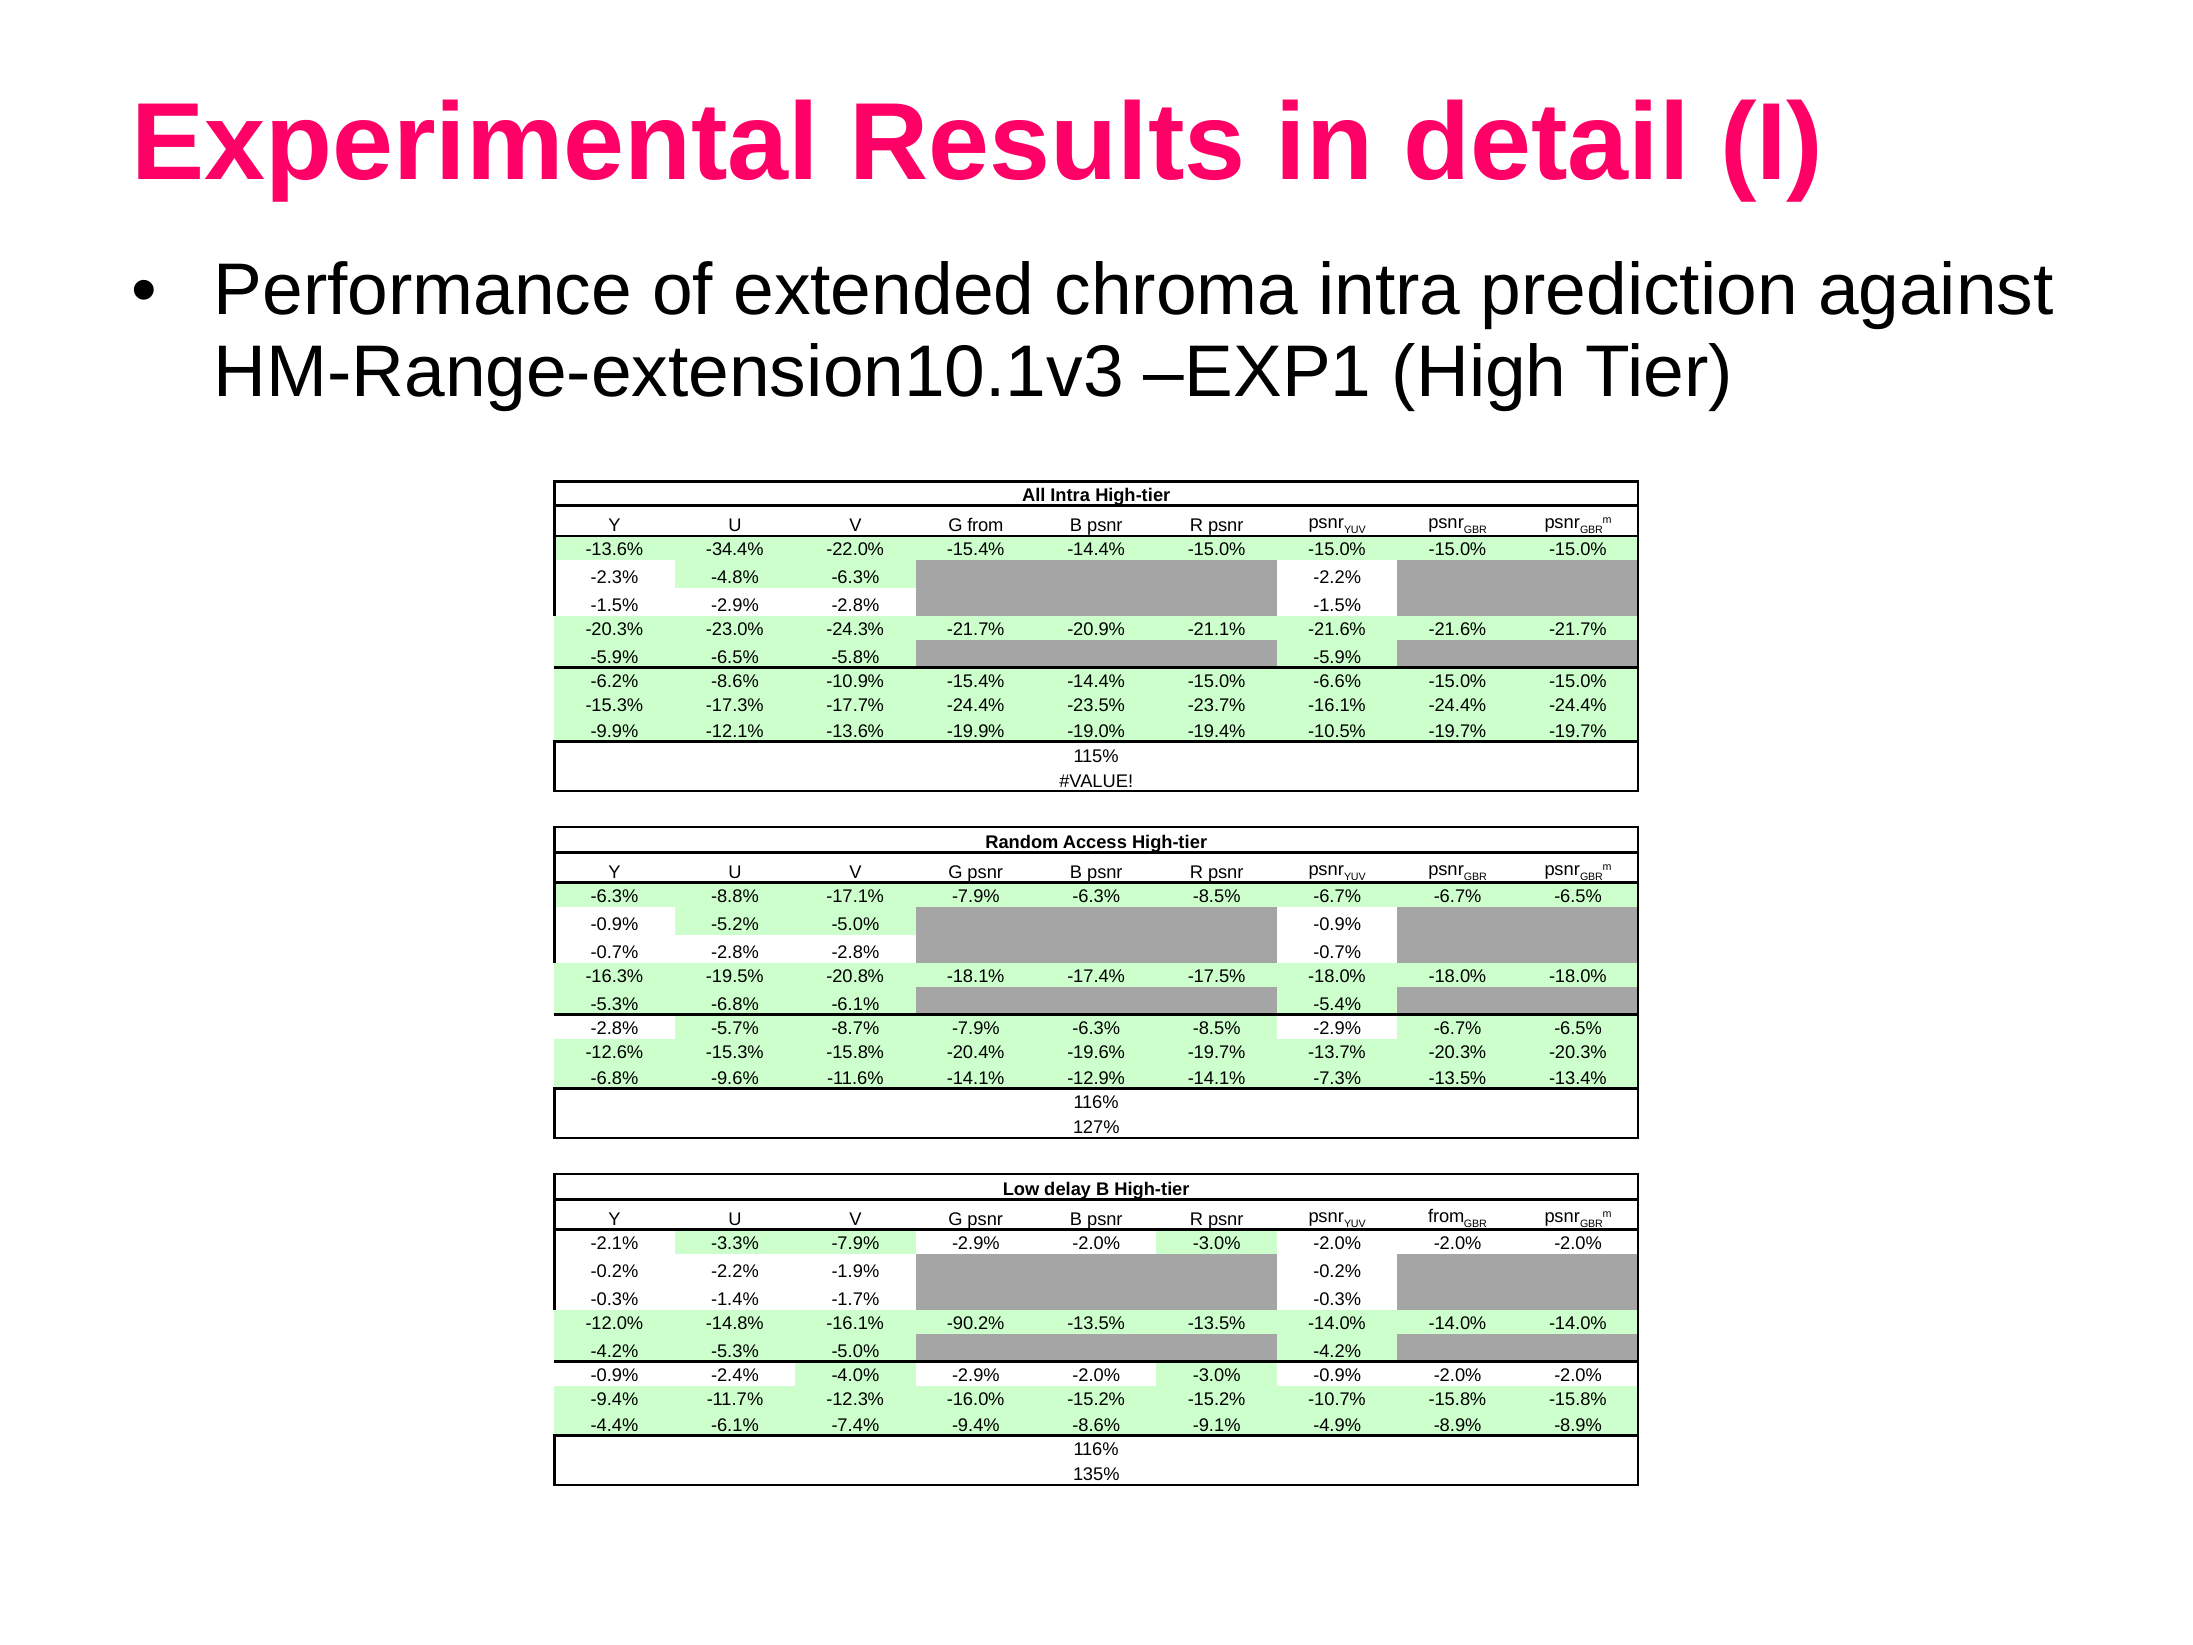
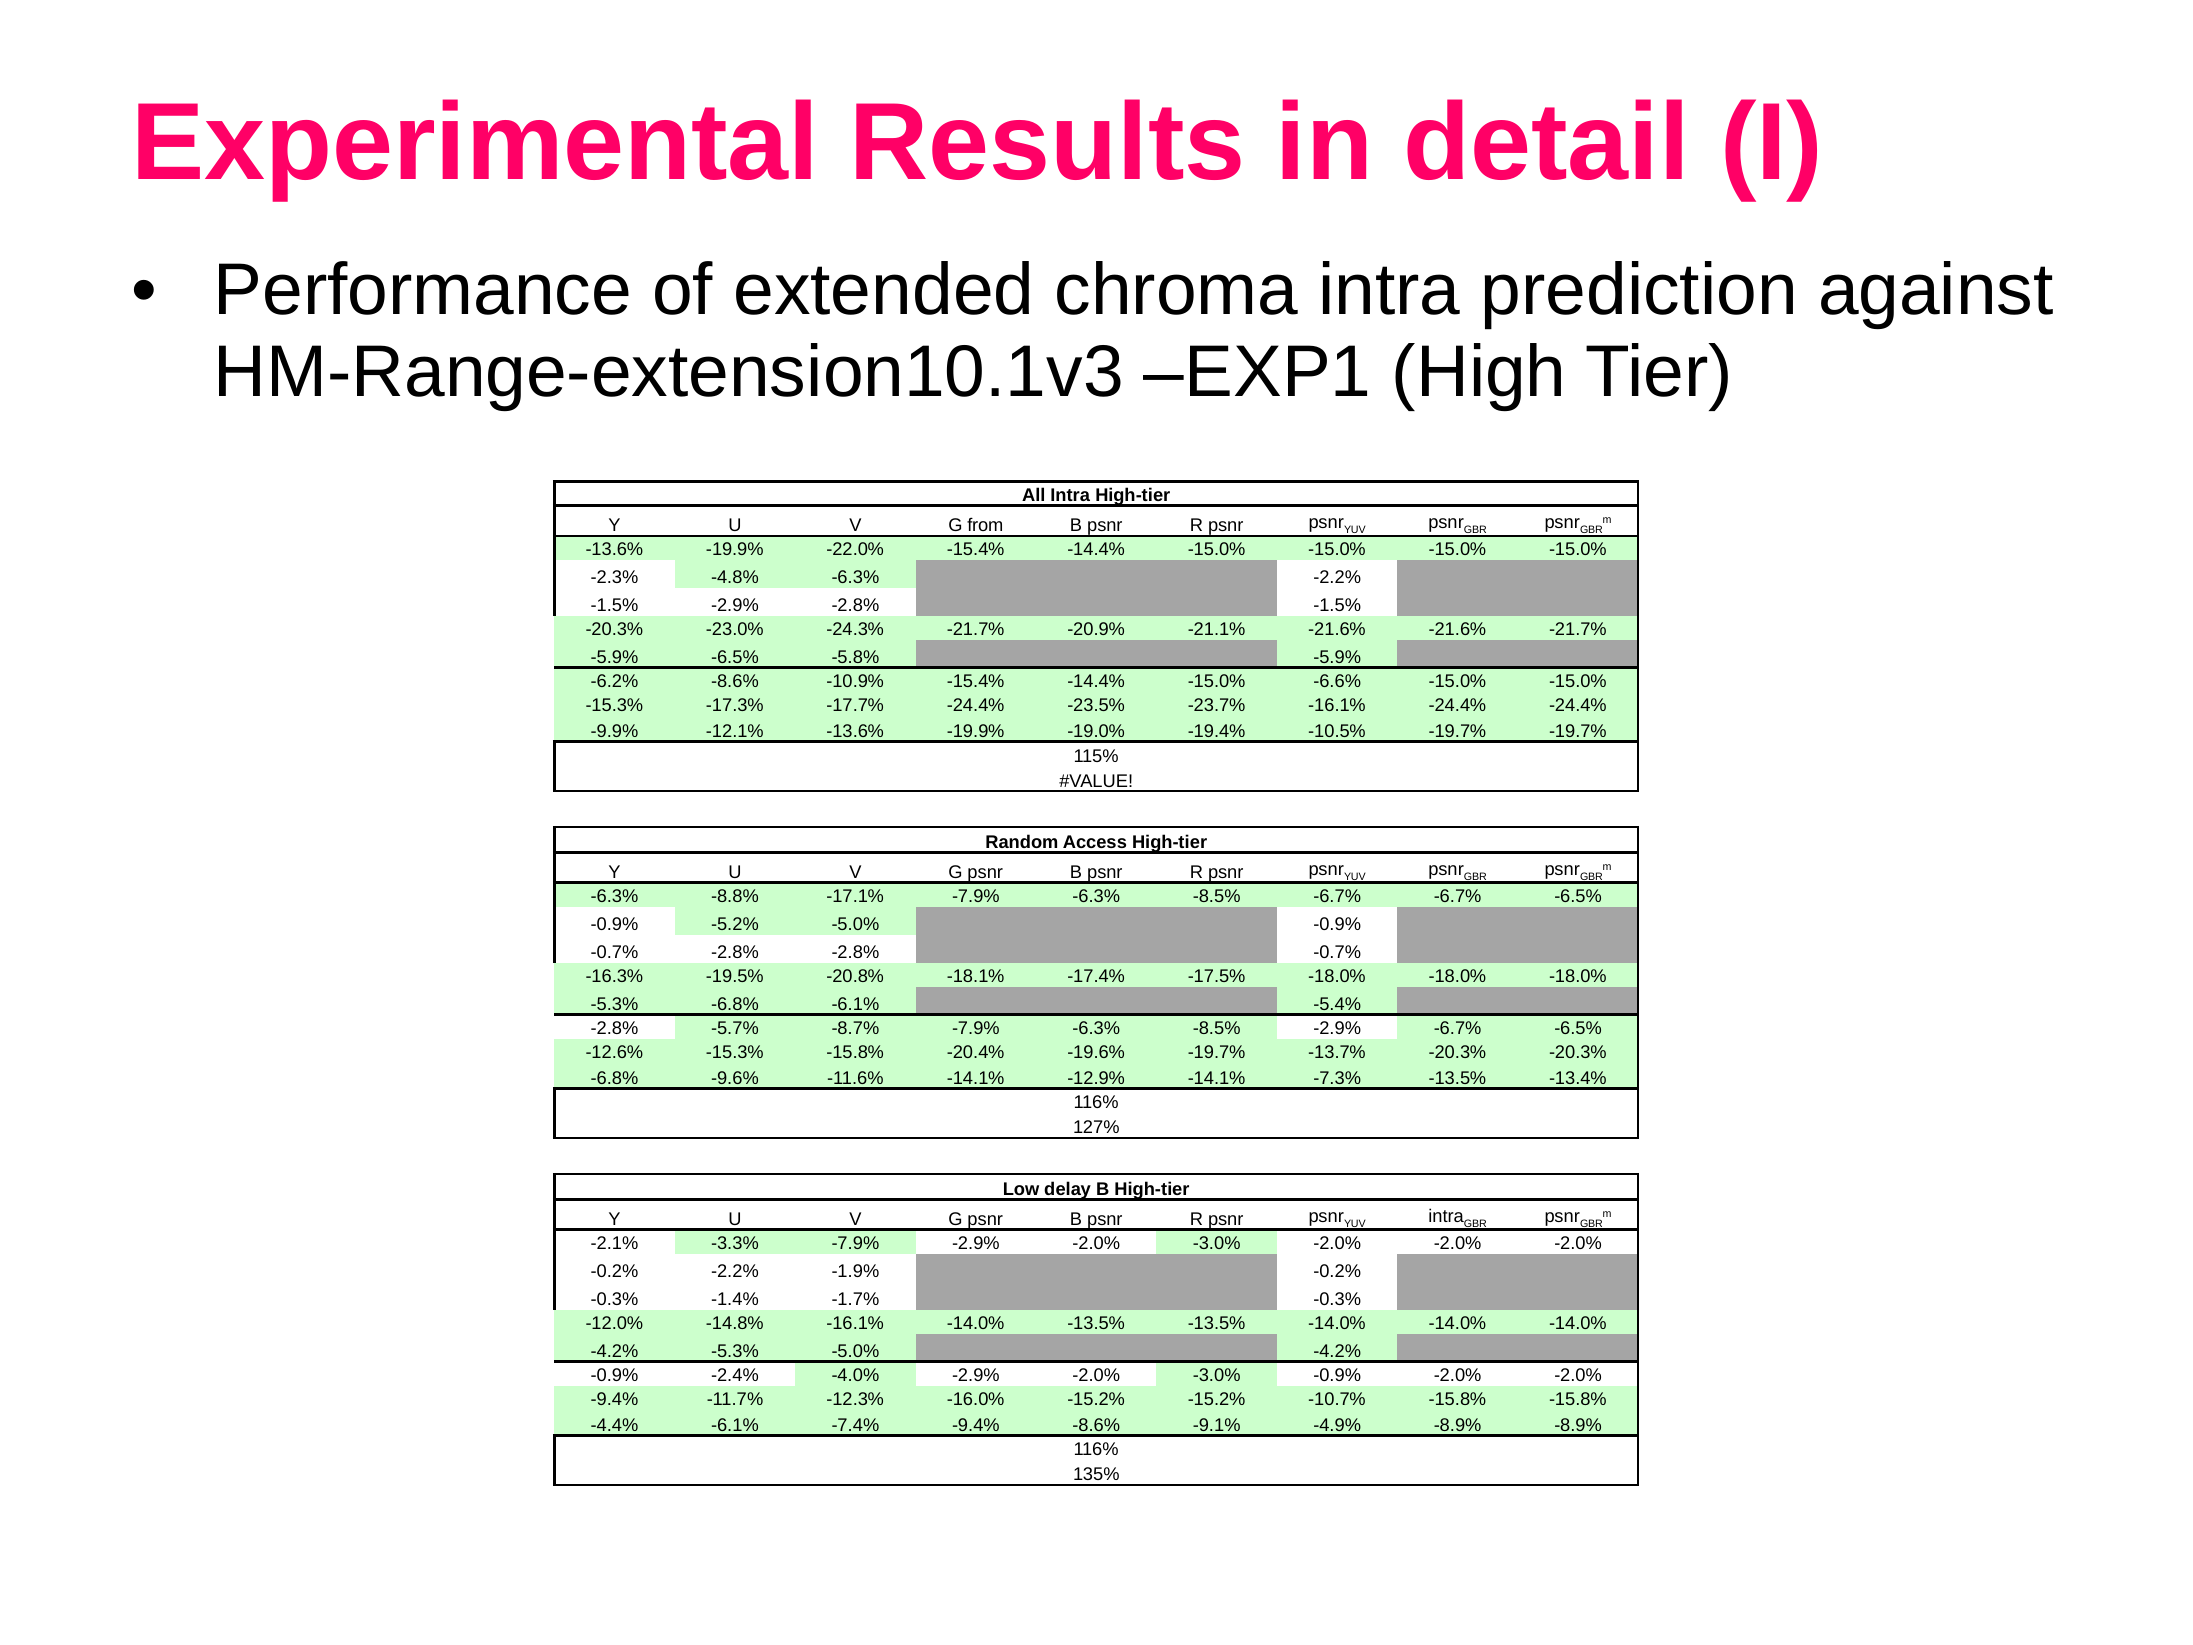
-34.4%: -34.4% -> -19.9% (735, 550)
from: from -> intra (1446, 1217)
-16.1% -90.2%: -90.2% -> -14.0% (976, 1323)
